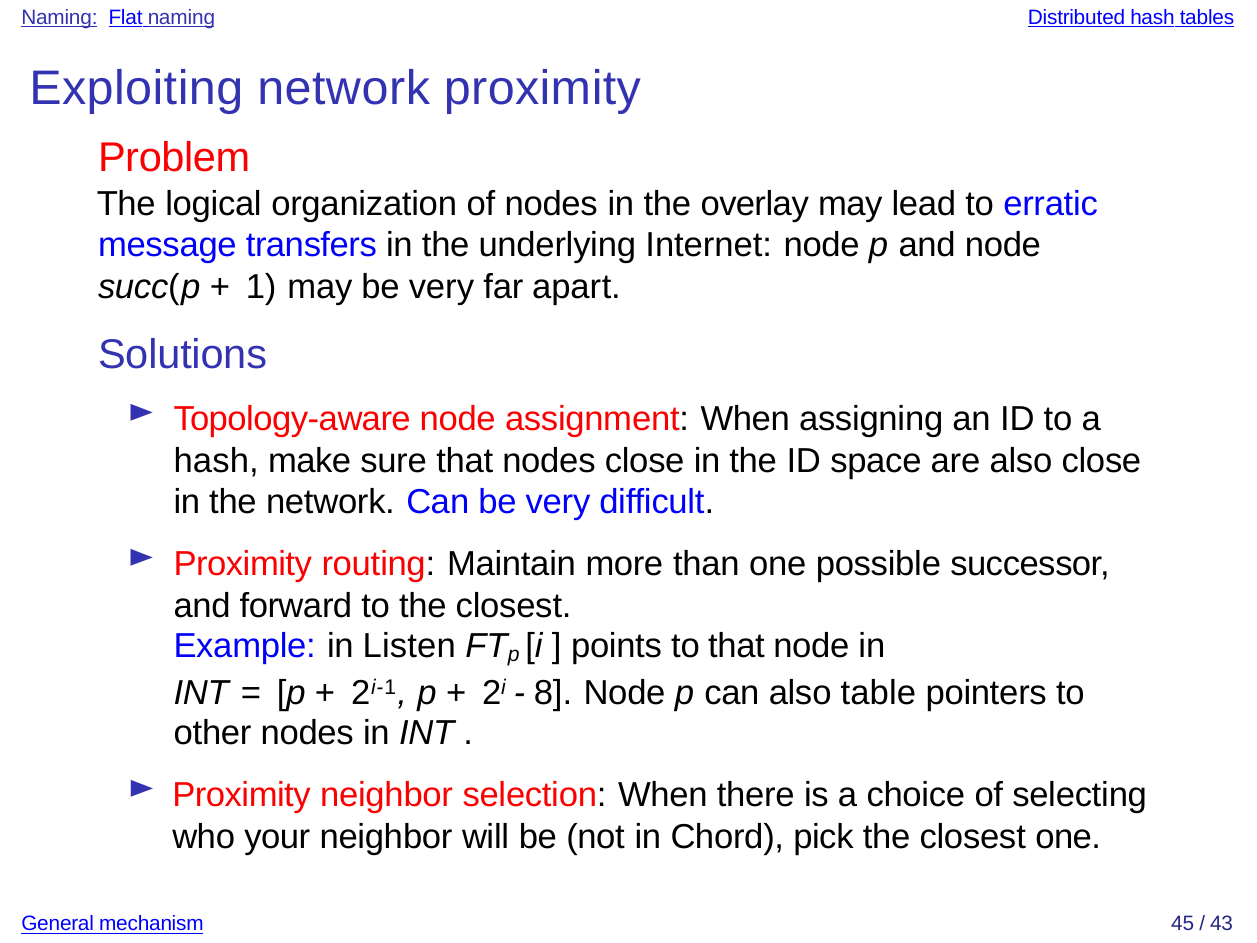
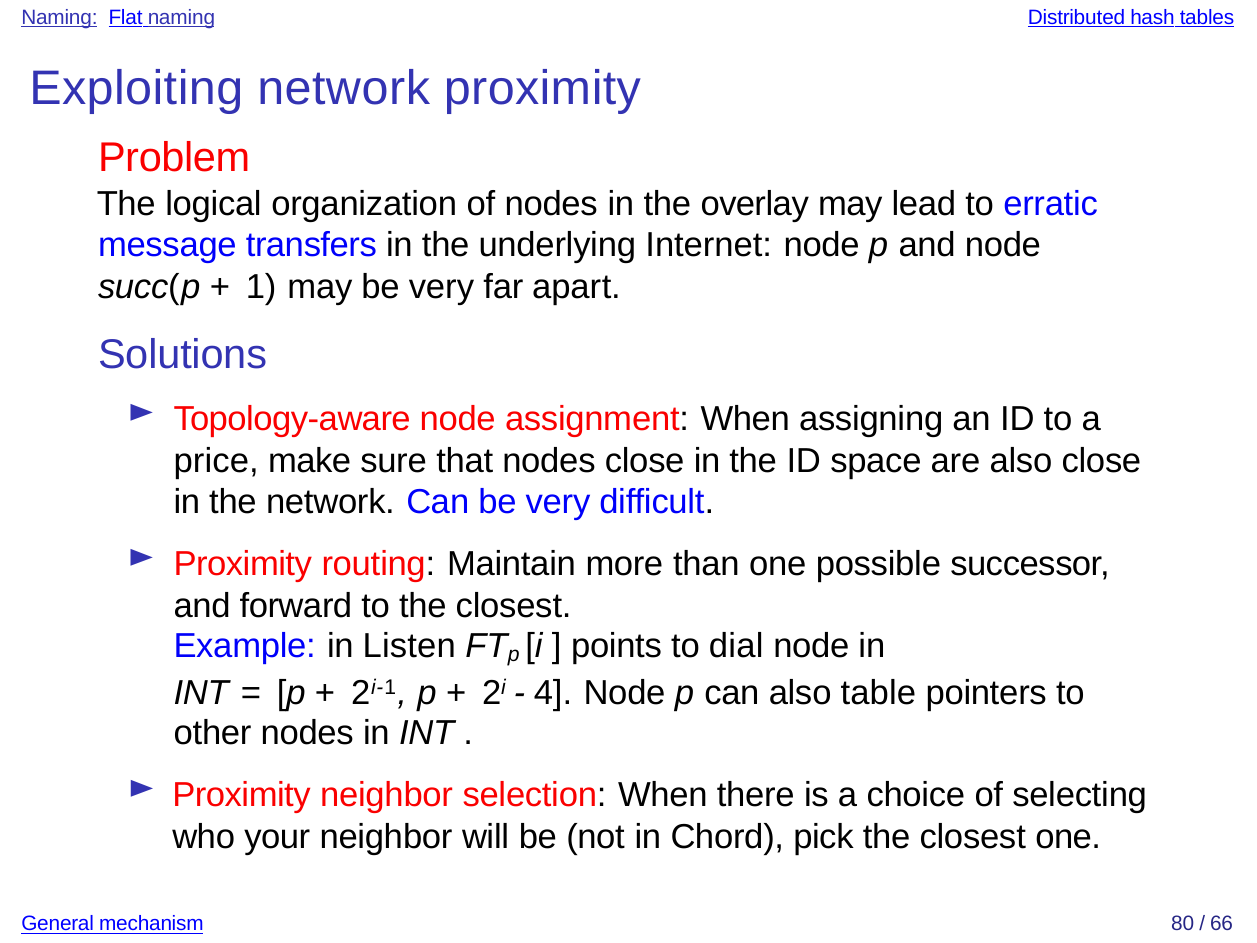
hash: hash -> price (216, 461)
to that: that -> dial (736, 646)
8: 8 -> 4 (553, 694)
45: 45 -> 80 (1183, 925)
43: 43 -> 66 (1222, 925)
